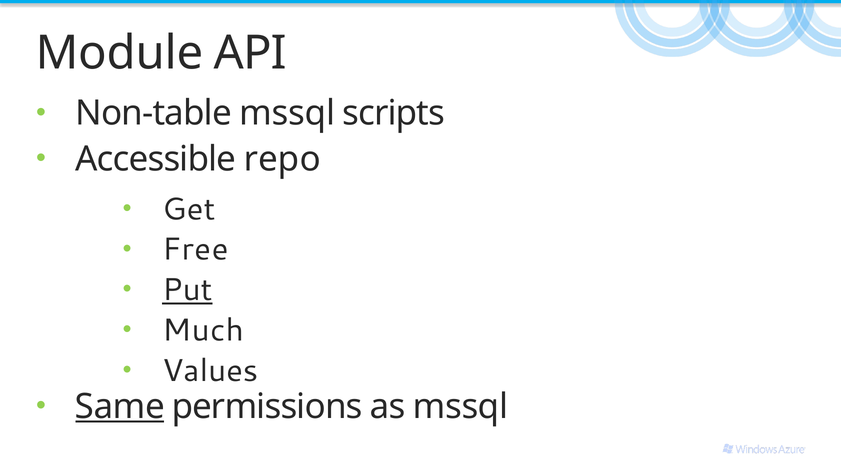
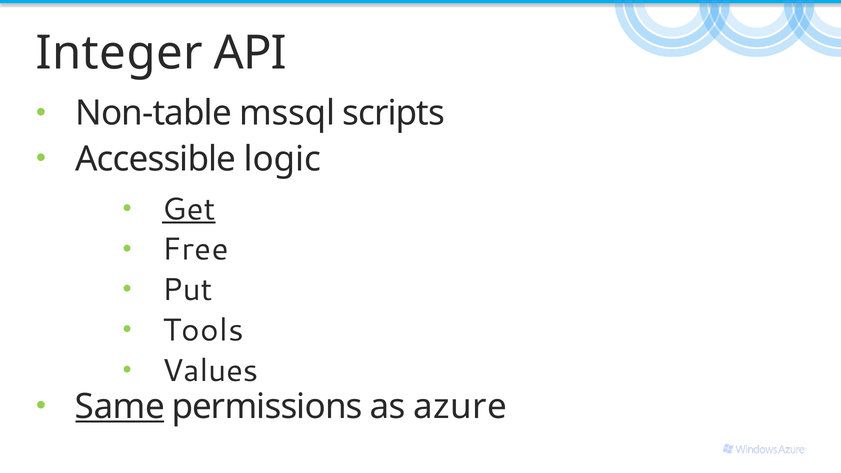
Module: Module -> Integer (119, 53)
repo: repo -> logic (282, 159)
Get underline: none -> present (189, 209)
Put underline: present -> none (187, 290)
Much: Much -> Tools (203, 330)
as mssql: mssql -> azure (460, 407)
